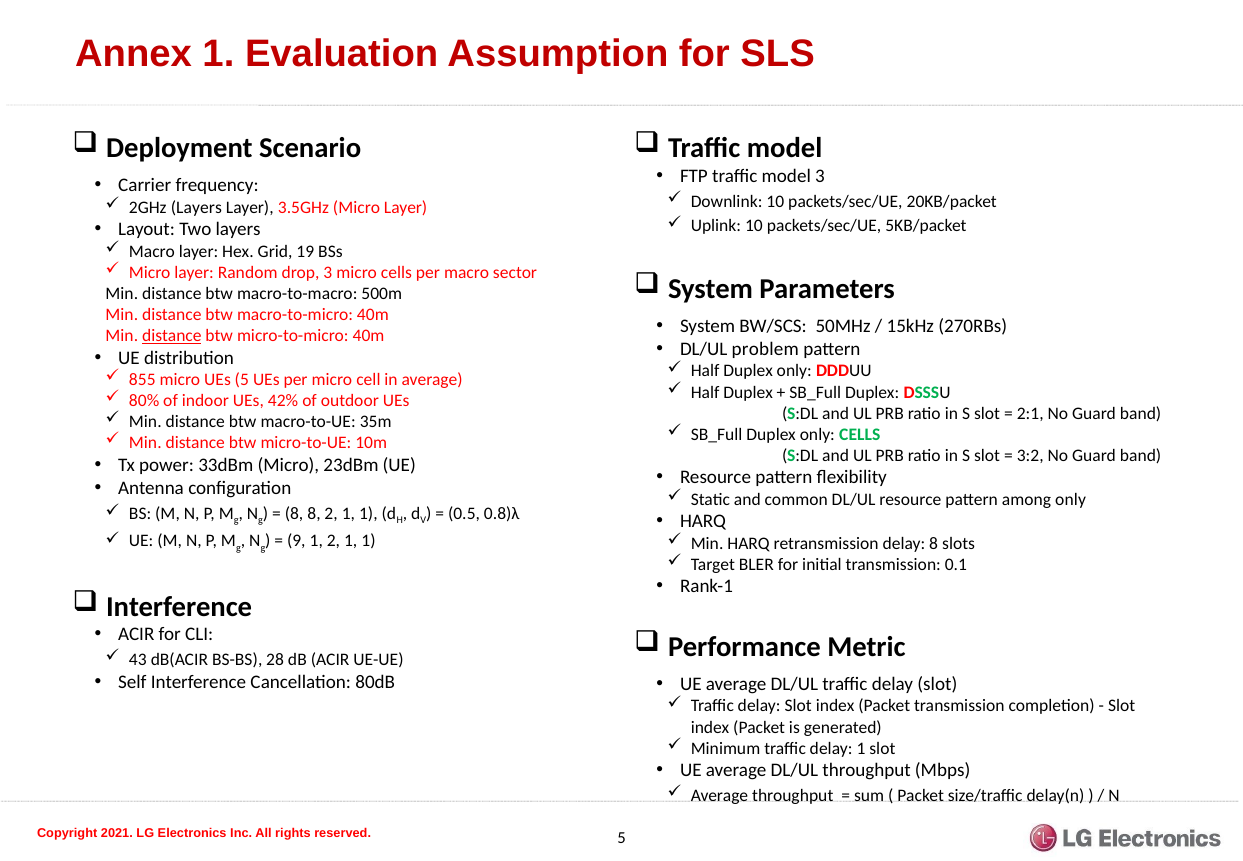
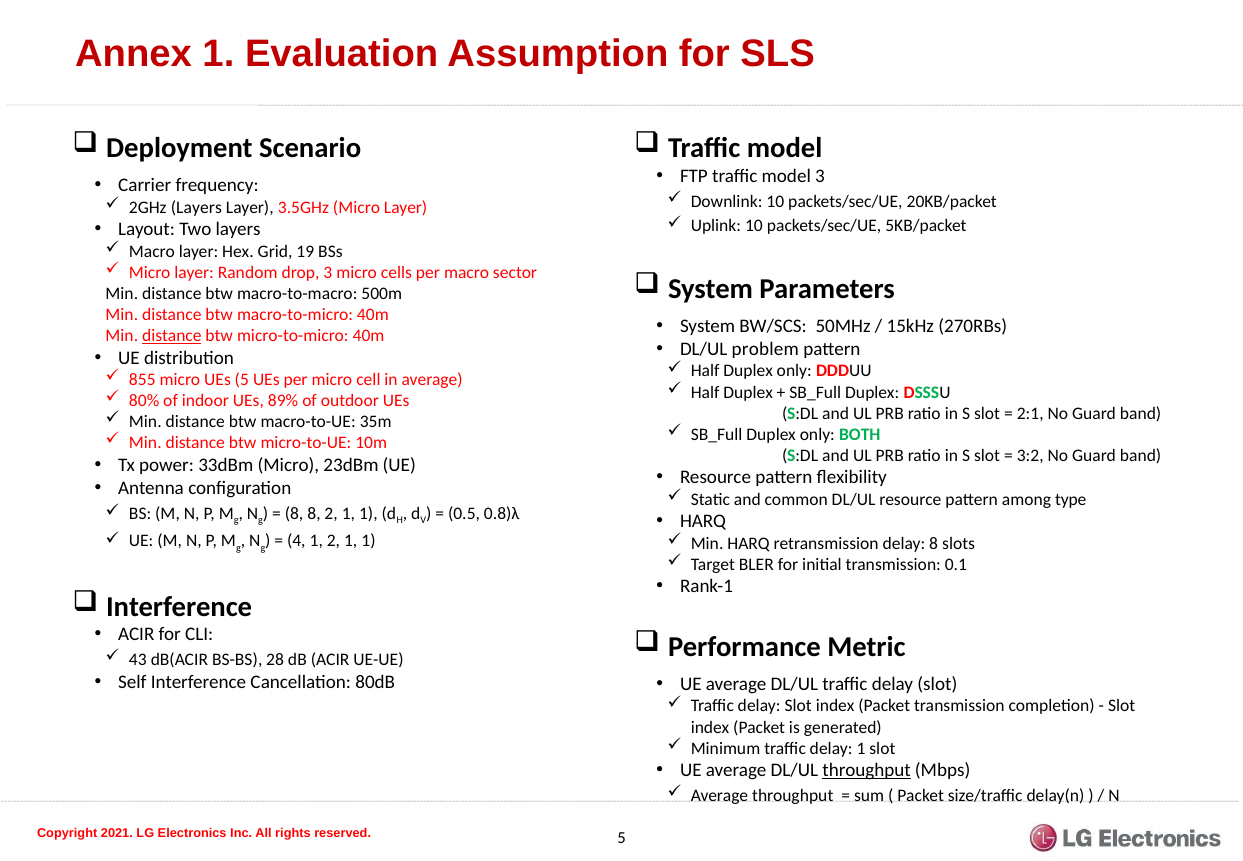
42%: 42% -> 89% (283, 401)
only CELLS: CELLS -> BOTH (860, 434)
among only: only -> type (1071, 499)
9: 9 -> 4 (296, 541)
throughput underline: none -> present (867, 770)
